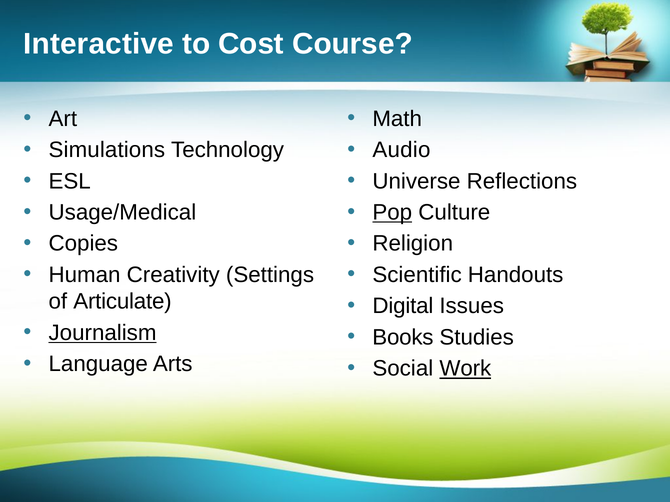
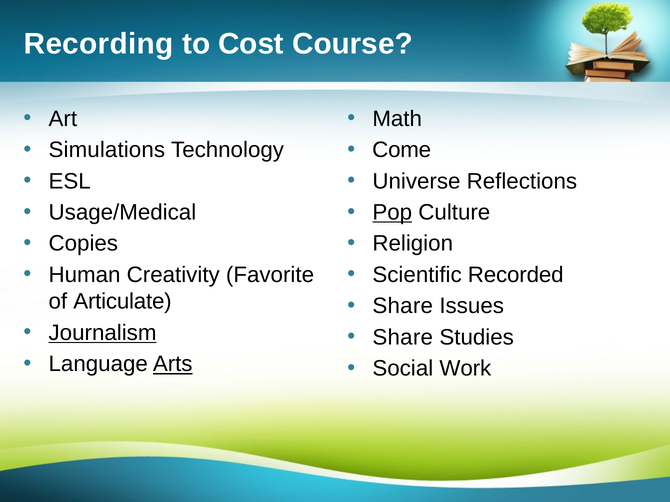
Interactive: Interactive -> Recording (99, 44)
Audio: Audio -> Come (402, 150)
Settings: Settings -> Favorite (270, 275)
Handouts: Handouts -> Recorded (516, 275)
Digital: Digital -> Share (403, 306)
Books: Books -> Share (403, 338)
Arts underline: none -> present (173, 364)
Work underline: present -> none (465, 369)
